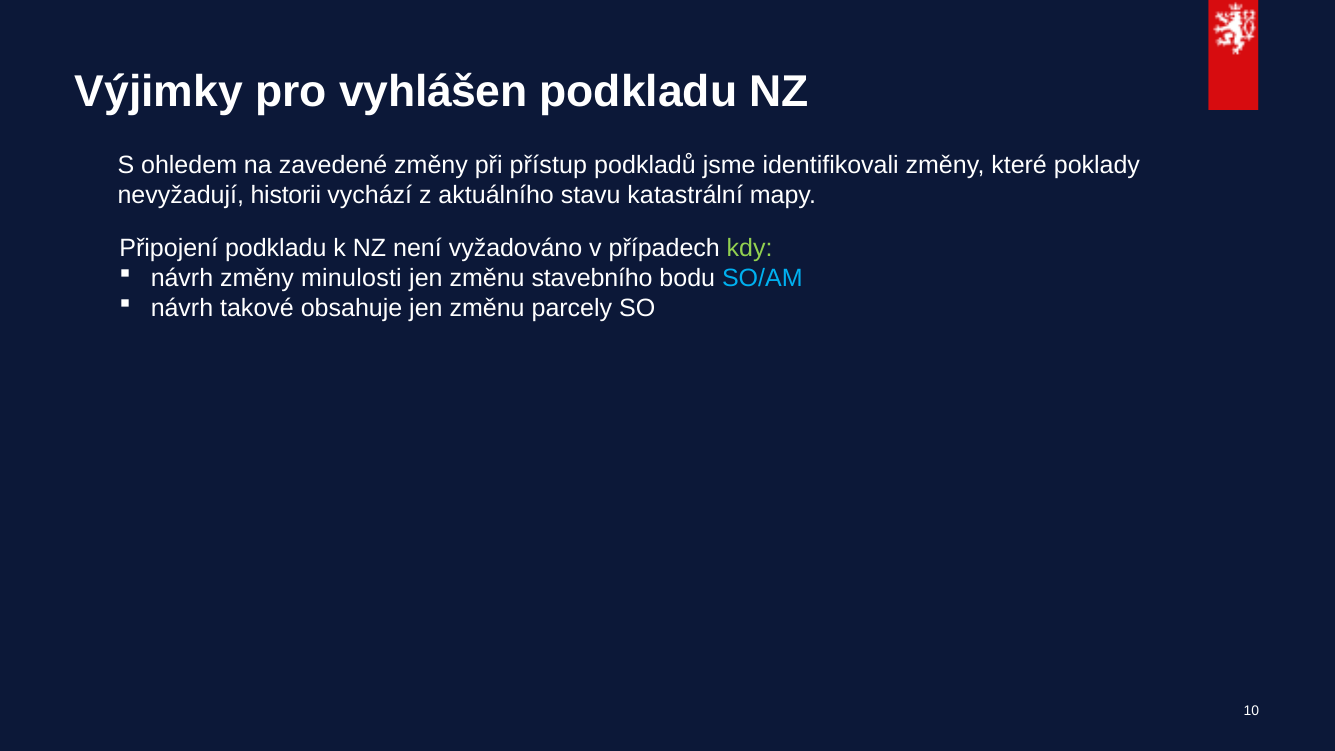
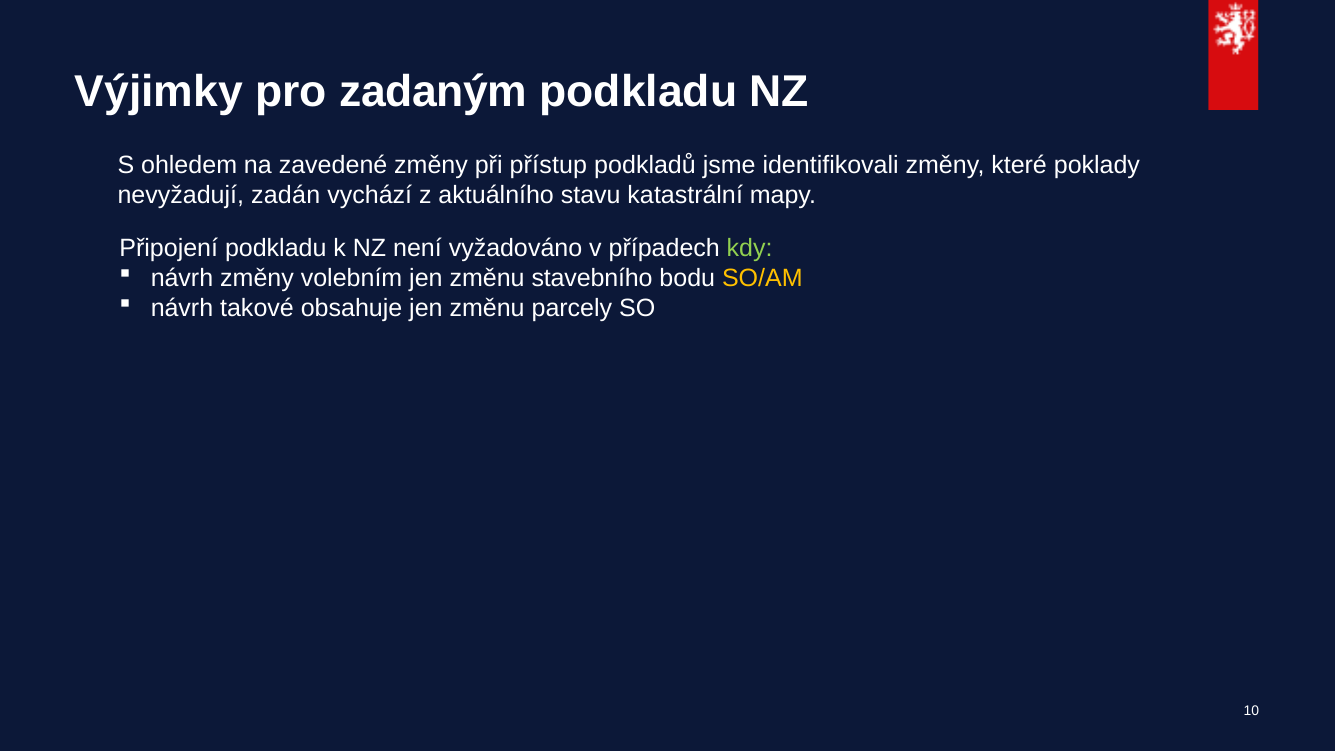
vyhlášen: vyhlášen -> zadaným (433, 92)
historii: historii -> zadán (286, 196)
minulosti: minulosti -> volebním (352, 278)
SO/AM colour: light blue -> yellow (762, 278)
